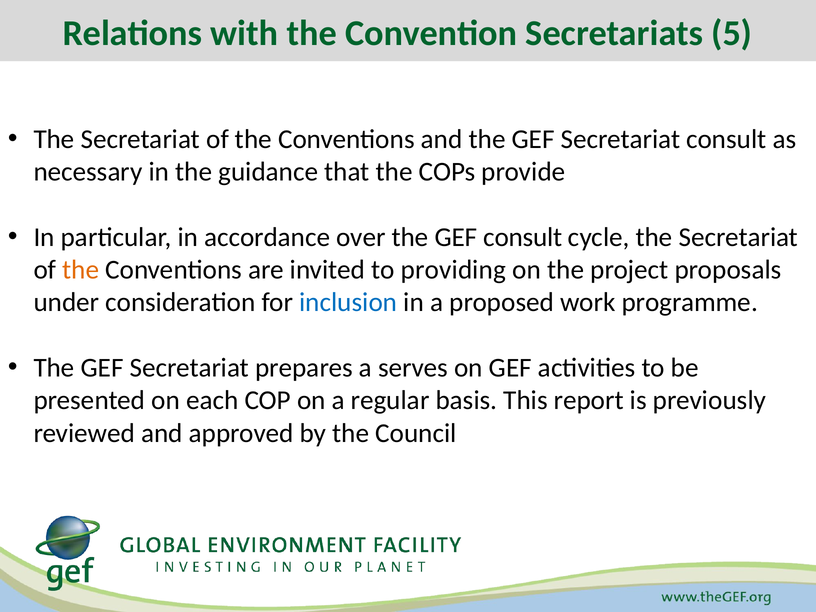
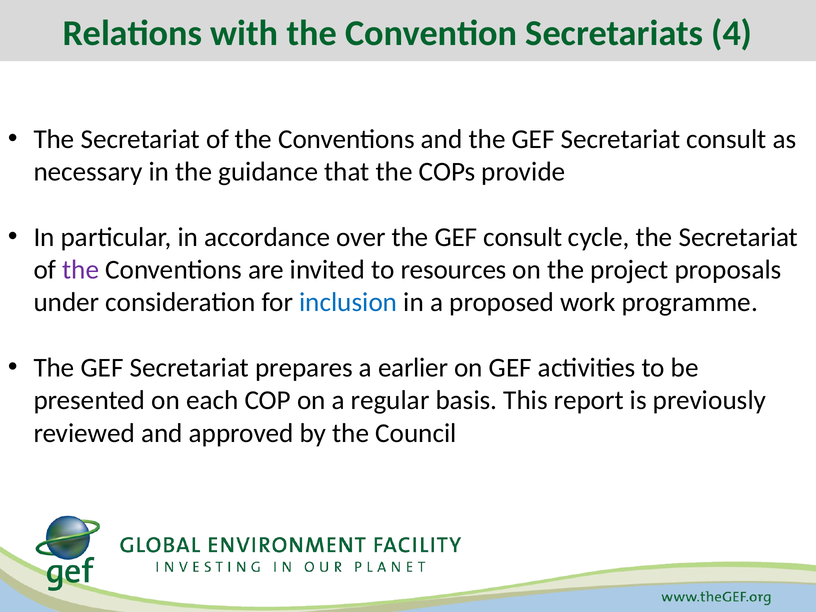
5: 5 -> 4 (732, 33)
the colour: orange -> purple (81, 270)
providing: providing -> resources (454, 270)
serves: serves -> earlier (413, 368)
